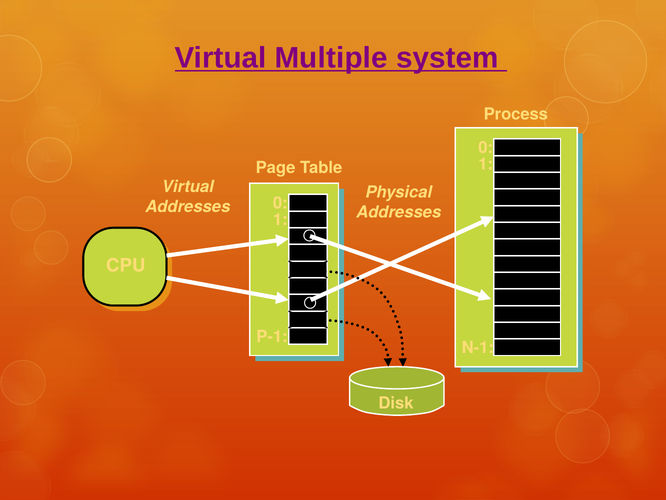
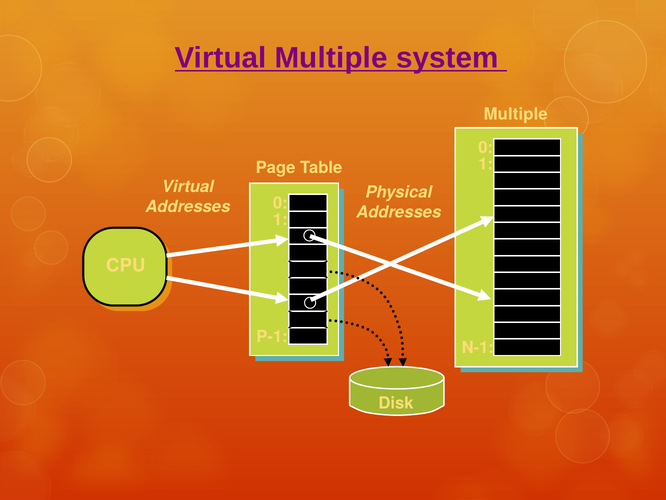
Process: Process -> Multiple (516, 114)
